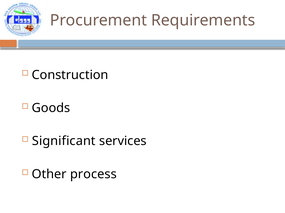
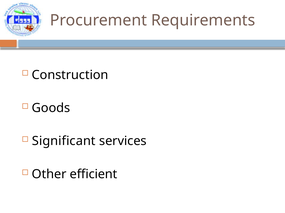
process: process -> efficient (94, 175)
